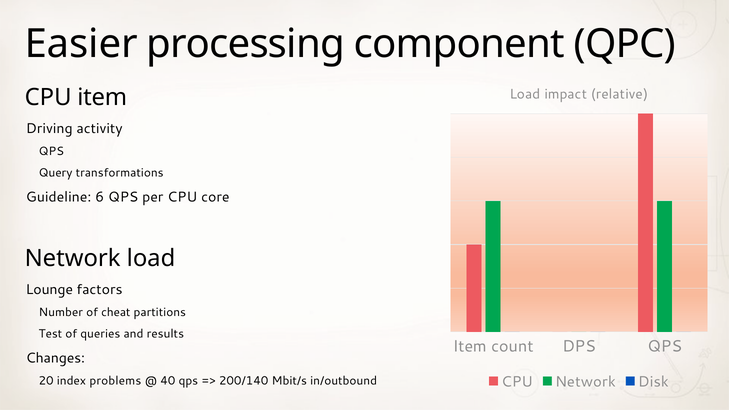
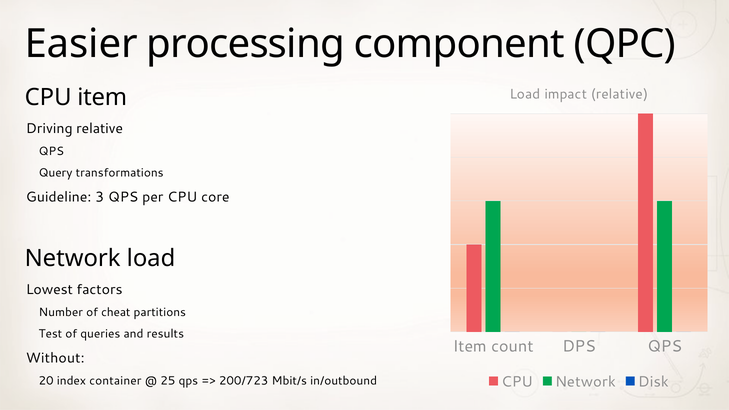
Driving activity: activity -> relative (100, 128)
6: 6 -> 3 (100, 197)
Lounge: Lounge -> Lowest (49, 290)
Changes: Changes -> Without (55, 358)
problems: problems -> container (115, 381)
40: 40 -> 25 (168, 381)
200/140: 200/140 -> 200/723 (244, 381)
